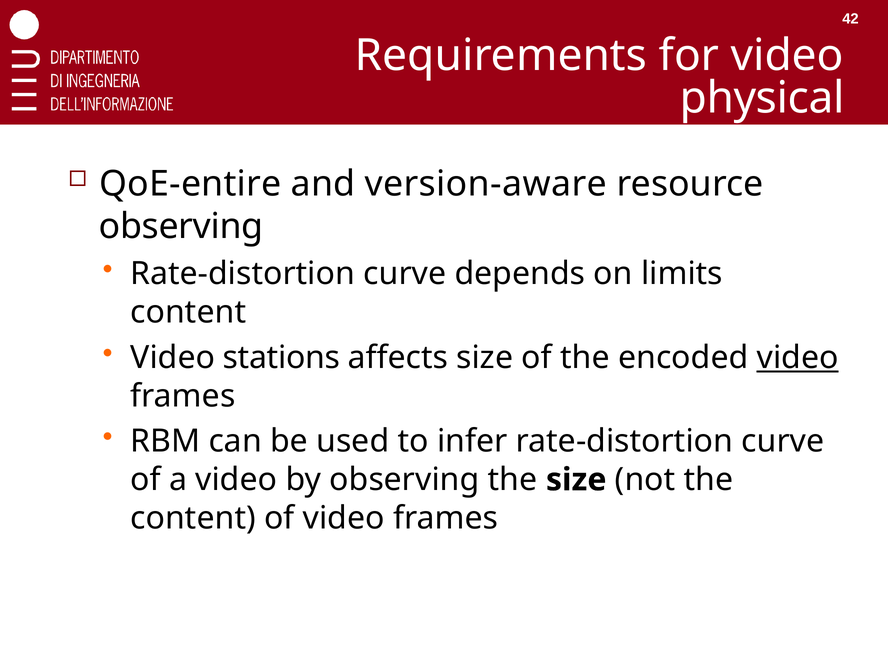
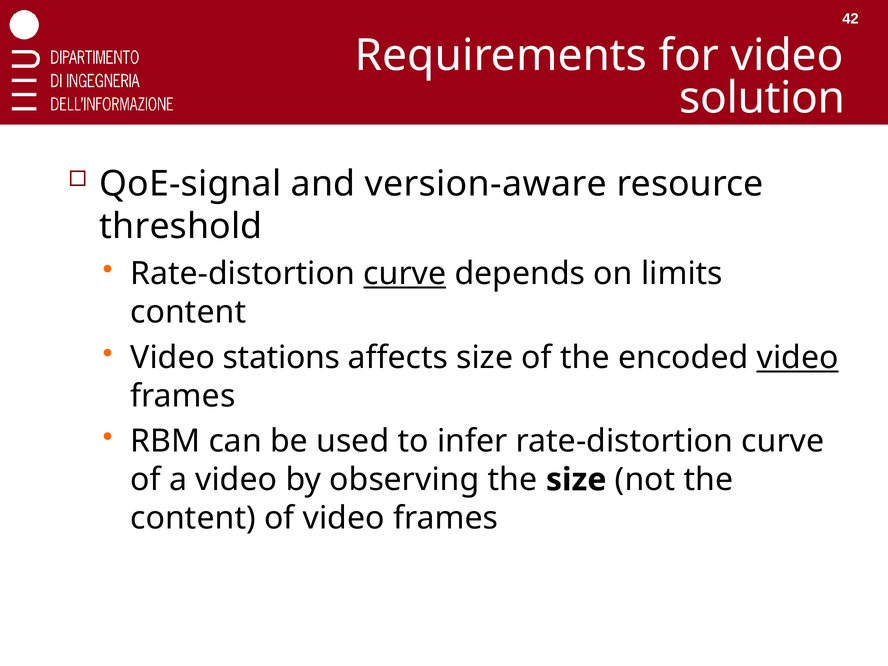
physical: physical -> solution (762, 98)
QoE-entire: QoE-entire -> QoE-signal (190, 184)
observing: observing -> threshold (181, 227)
curve underline: none -> present (405, 274)
